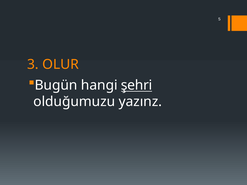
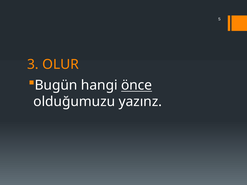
şehri: şehri -> önce (137, 85)
